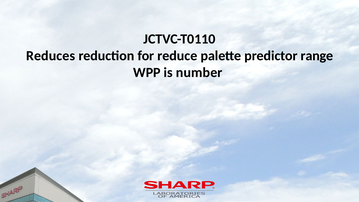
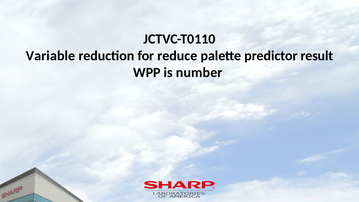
Reduces: Reduces -> Variable (51, 56)
range: range -> result (317, 56)
